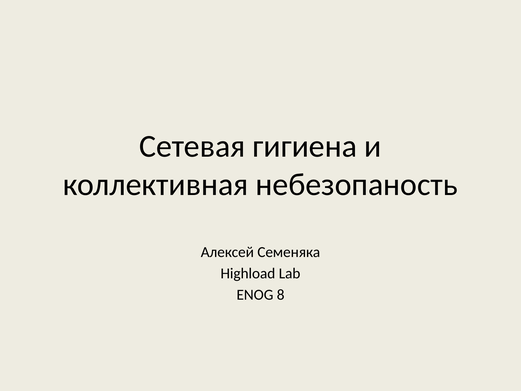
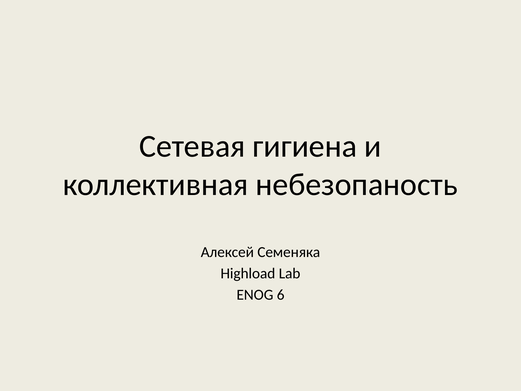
8: 8 -> 6 (281, 295)
